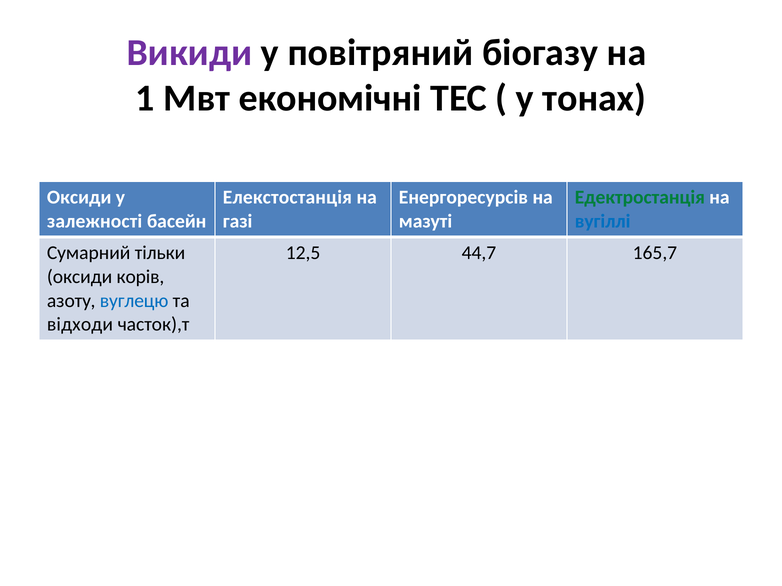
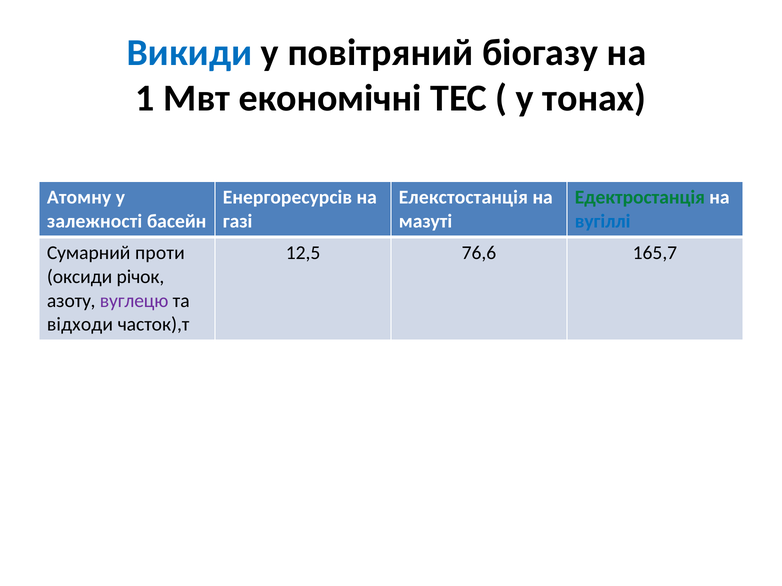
Викиди colour: purple -> blue (189, 53)
Оксиди: Оксиди -> Атомну (79, 198)
Елекстостанція: Елекстостанція -> Енергоресурсів (287, 198)
Енергоресурсів: Енергоресурсів -> Елекстостанція (463, 198)
тільки: тільки -> проти (160, 253)
44,7: 44,7 -> 76,6 (479, 253)
корів: корів -> річок (140, 277)
вуглецю colour: blue -> purple (134, 301)
